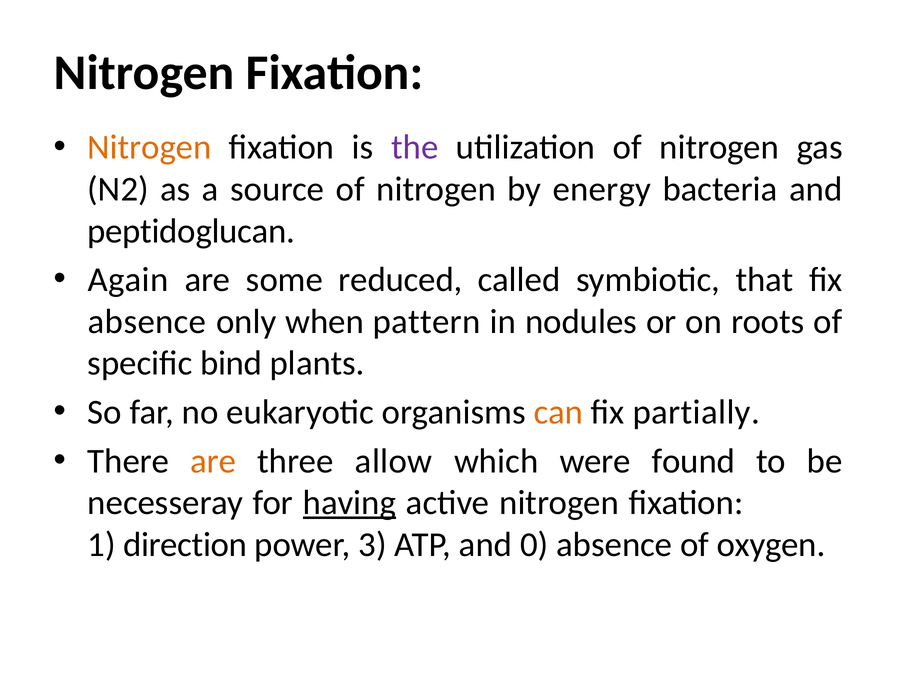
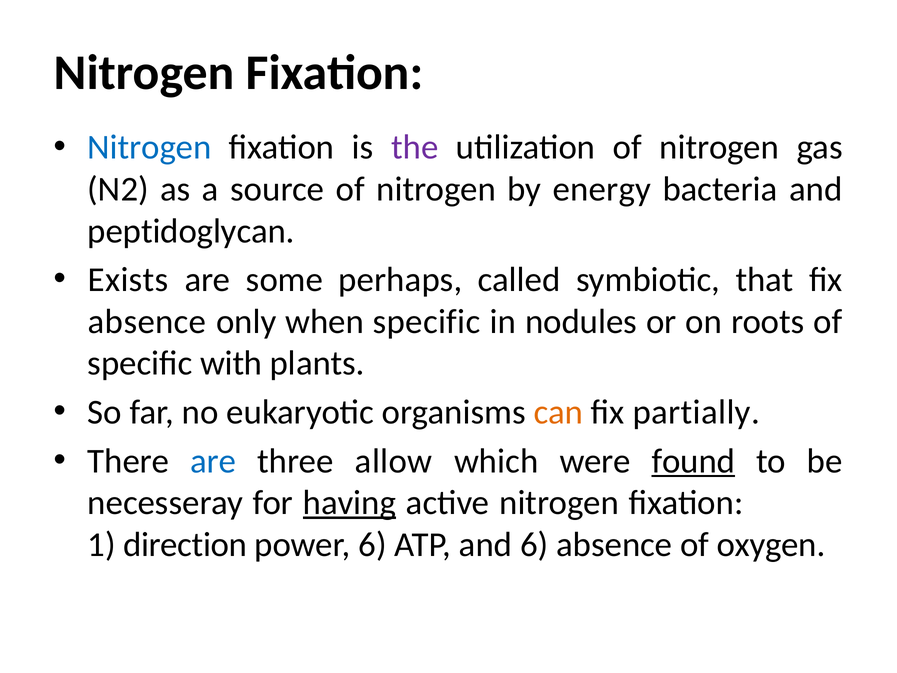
Nitrogen colour: orange -> blue (149, 147)
peptidoglucan: peptidoglucan -> peptidoglycan (191, 231)
Again: Again -> Exists (128, 280)
reduced: reduced -> perhaps (400, 280)
when pattern: pattern -> specific (427, 322)
bind: bind -> with (231, 363)
are colour: orange -> blue (213, 461)
found underline: none -> present (693, 461)
power 3: 3 -> 6 (372, 544)
and 0: 0 -> 6 (534, 544)
